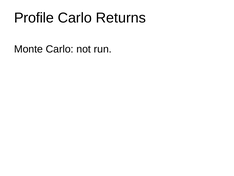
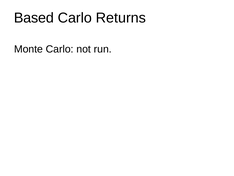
Profile: Profile -> Based (34, 18)
